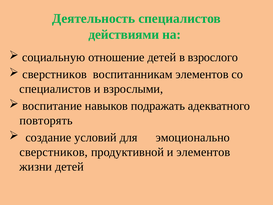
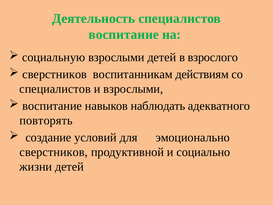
действиями: действиями -> воспитание (124, 34)
социальную отношение: отношение -> взрослыми (116, 57)
воспитанникам элементов: элементов -> действиям (202, 74)
подражать: подражать -> наблюдать (158, 106)
и элементов: элементов -> социально (203, 152)
